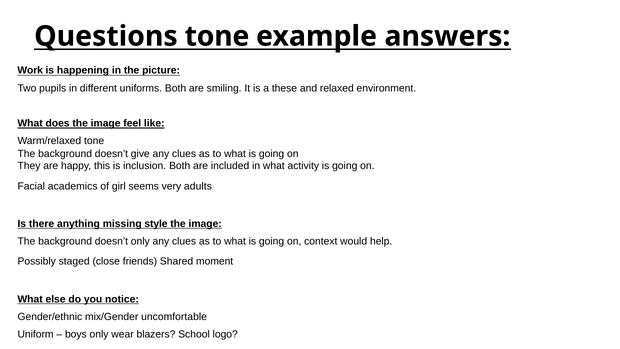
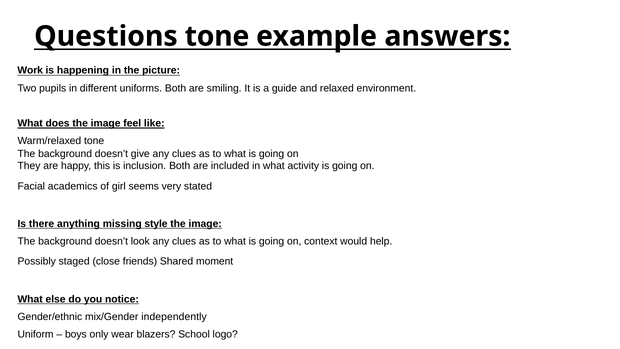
these: these -> guide (284, 88)
adults: adults -> stated (198, 186)
doesn’t only: only -> look (140, 241)
uncomfortable: uncomfortable -> independently (174, 316)
